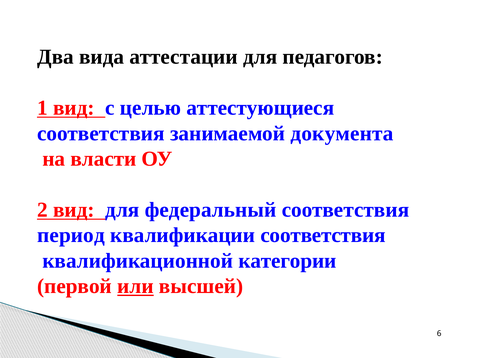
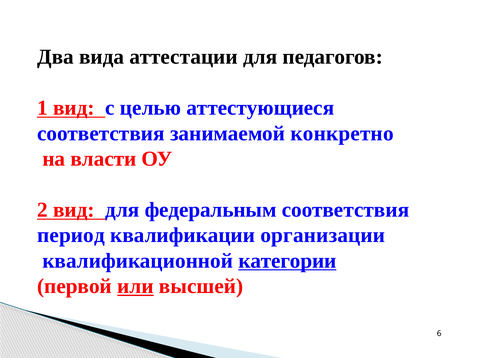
документа: документа -> конкретно (342, 134)
федеральный: федеральный -> федеральным (211, 210)
квалификации соответствия: соответствия -> организации (323, 236)
категории underline: none -> present (287, 261)
